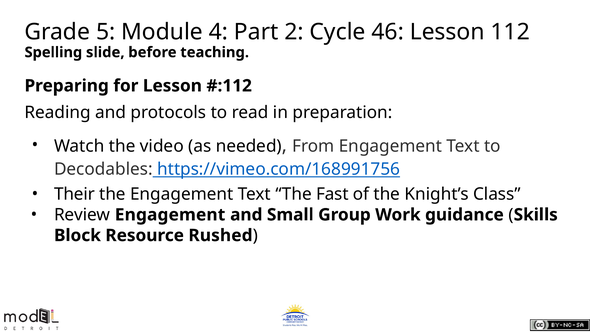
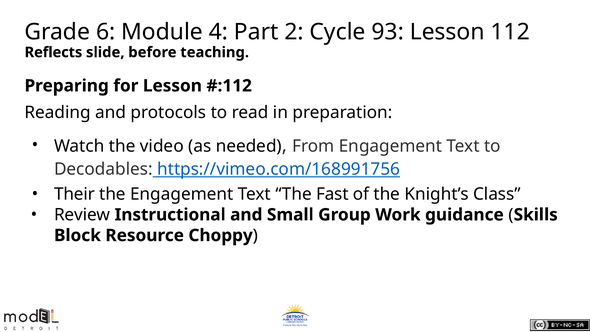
5: 5 -> 6 (106, 32)
46: 46 -> 93 (388, 32)
Spelling: Spelling -> Reflects (53, 52)
Review Engagement: Engagement -> Instructional (170, 215)
Rushed: Rushed -> Choppy (221, 235)
